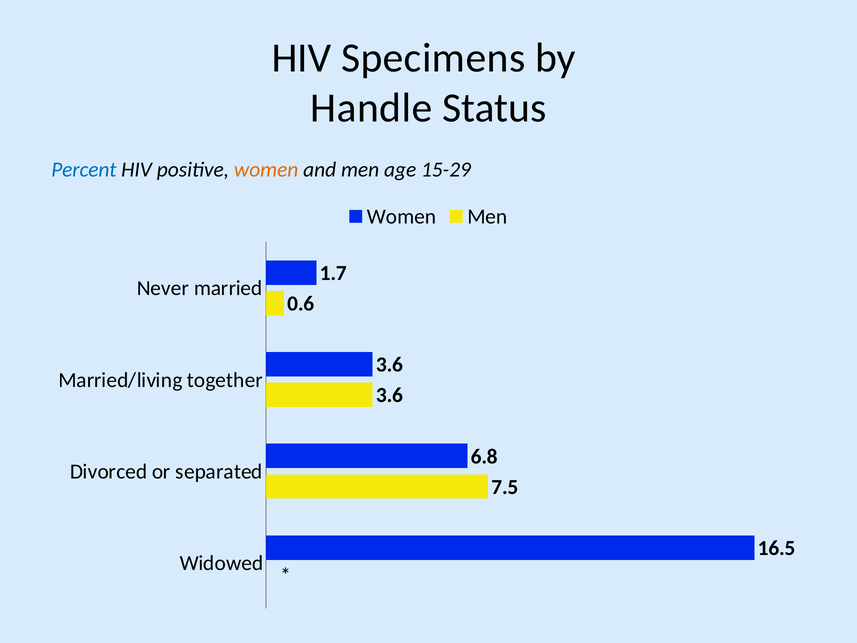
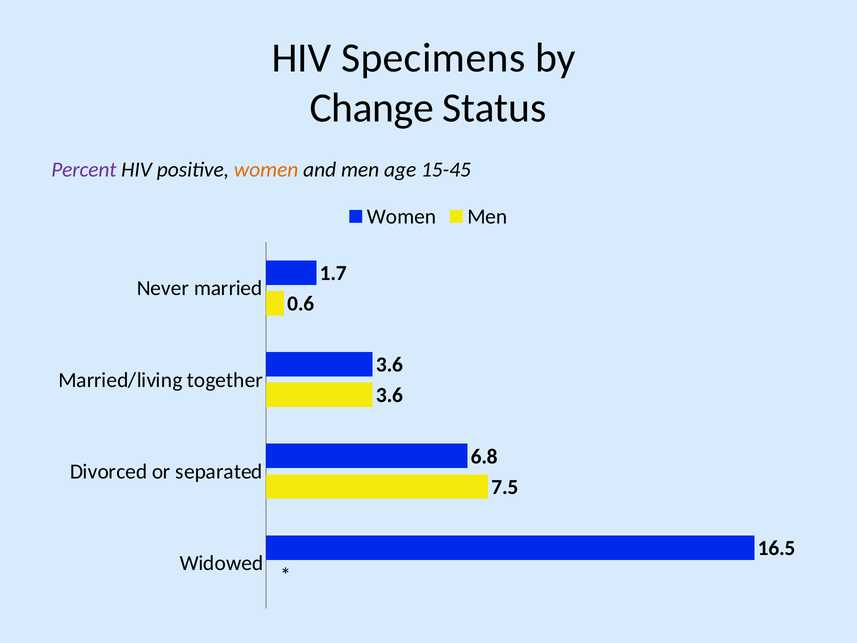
Handle: Handle -> Change (372, 108)
Percent colour: blue -> purple (84, 170)
15-29: 15-29 -> 15-45 (446, 170)
